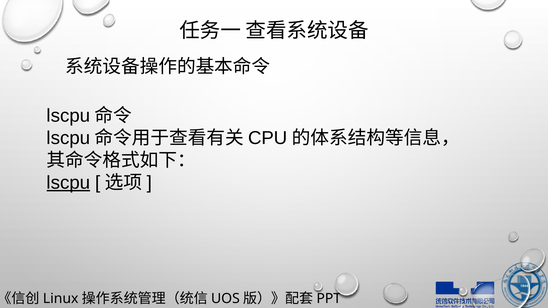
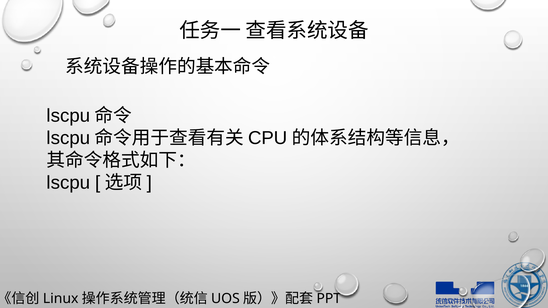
lscpu underline: present -> none (68, 183)
